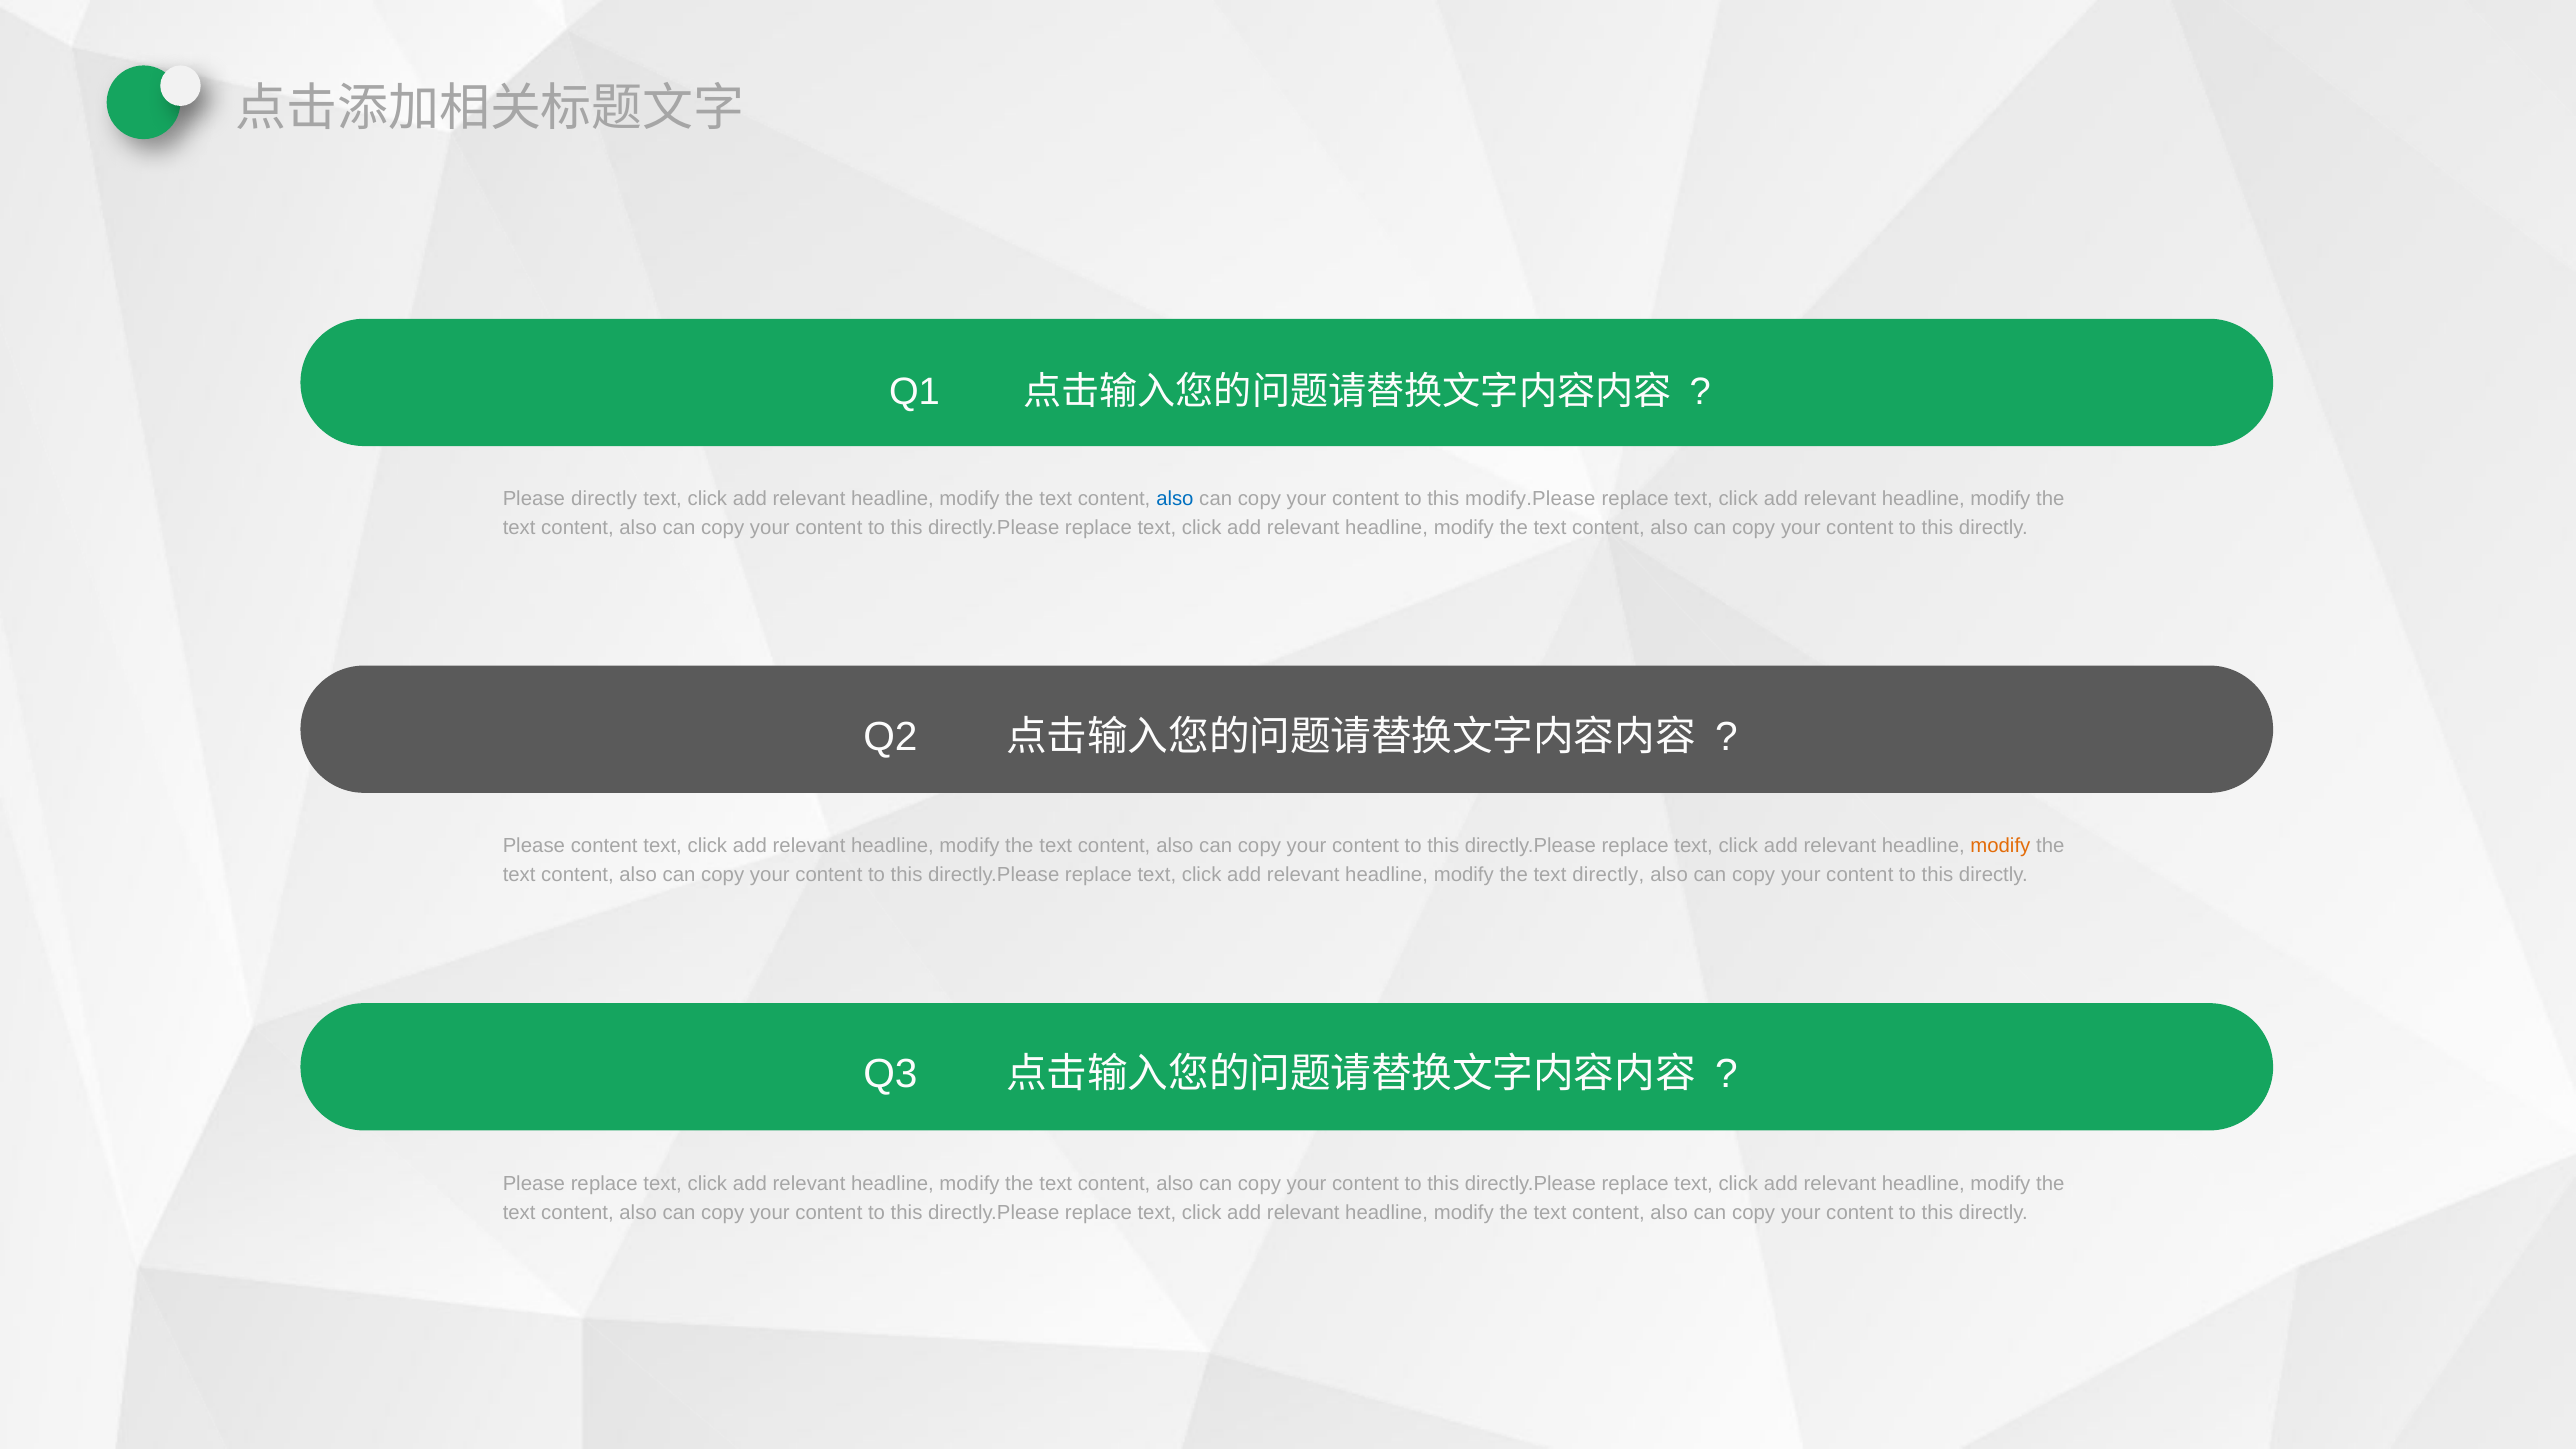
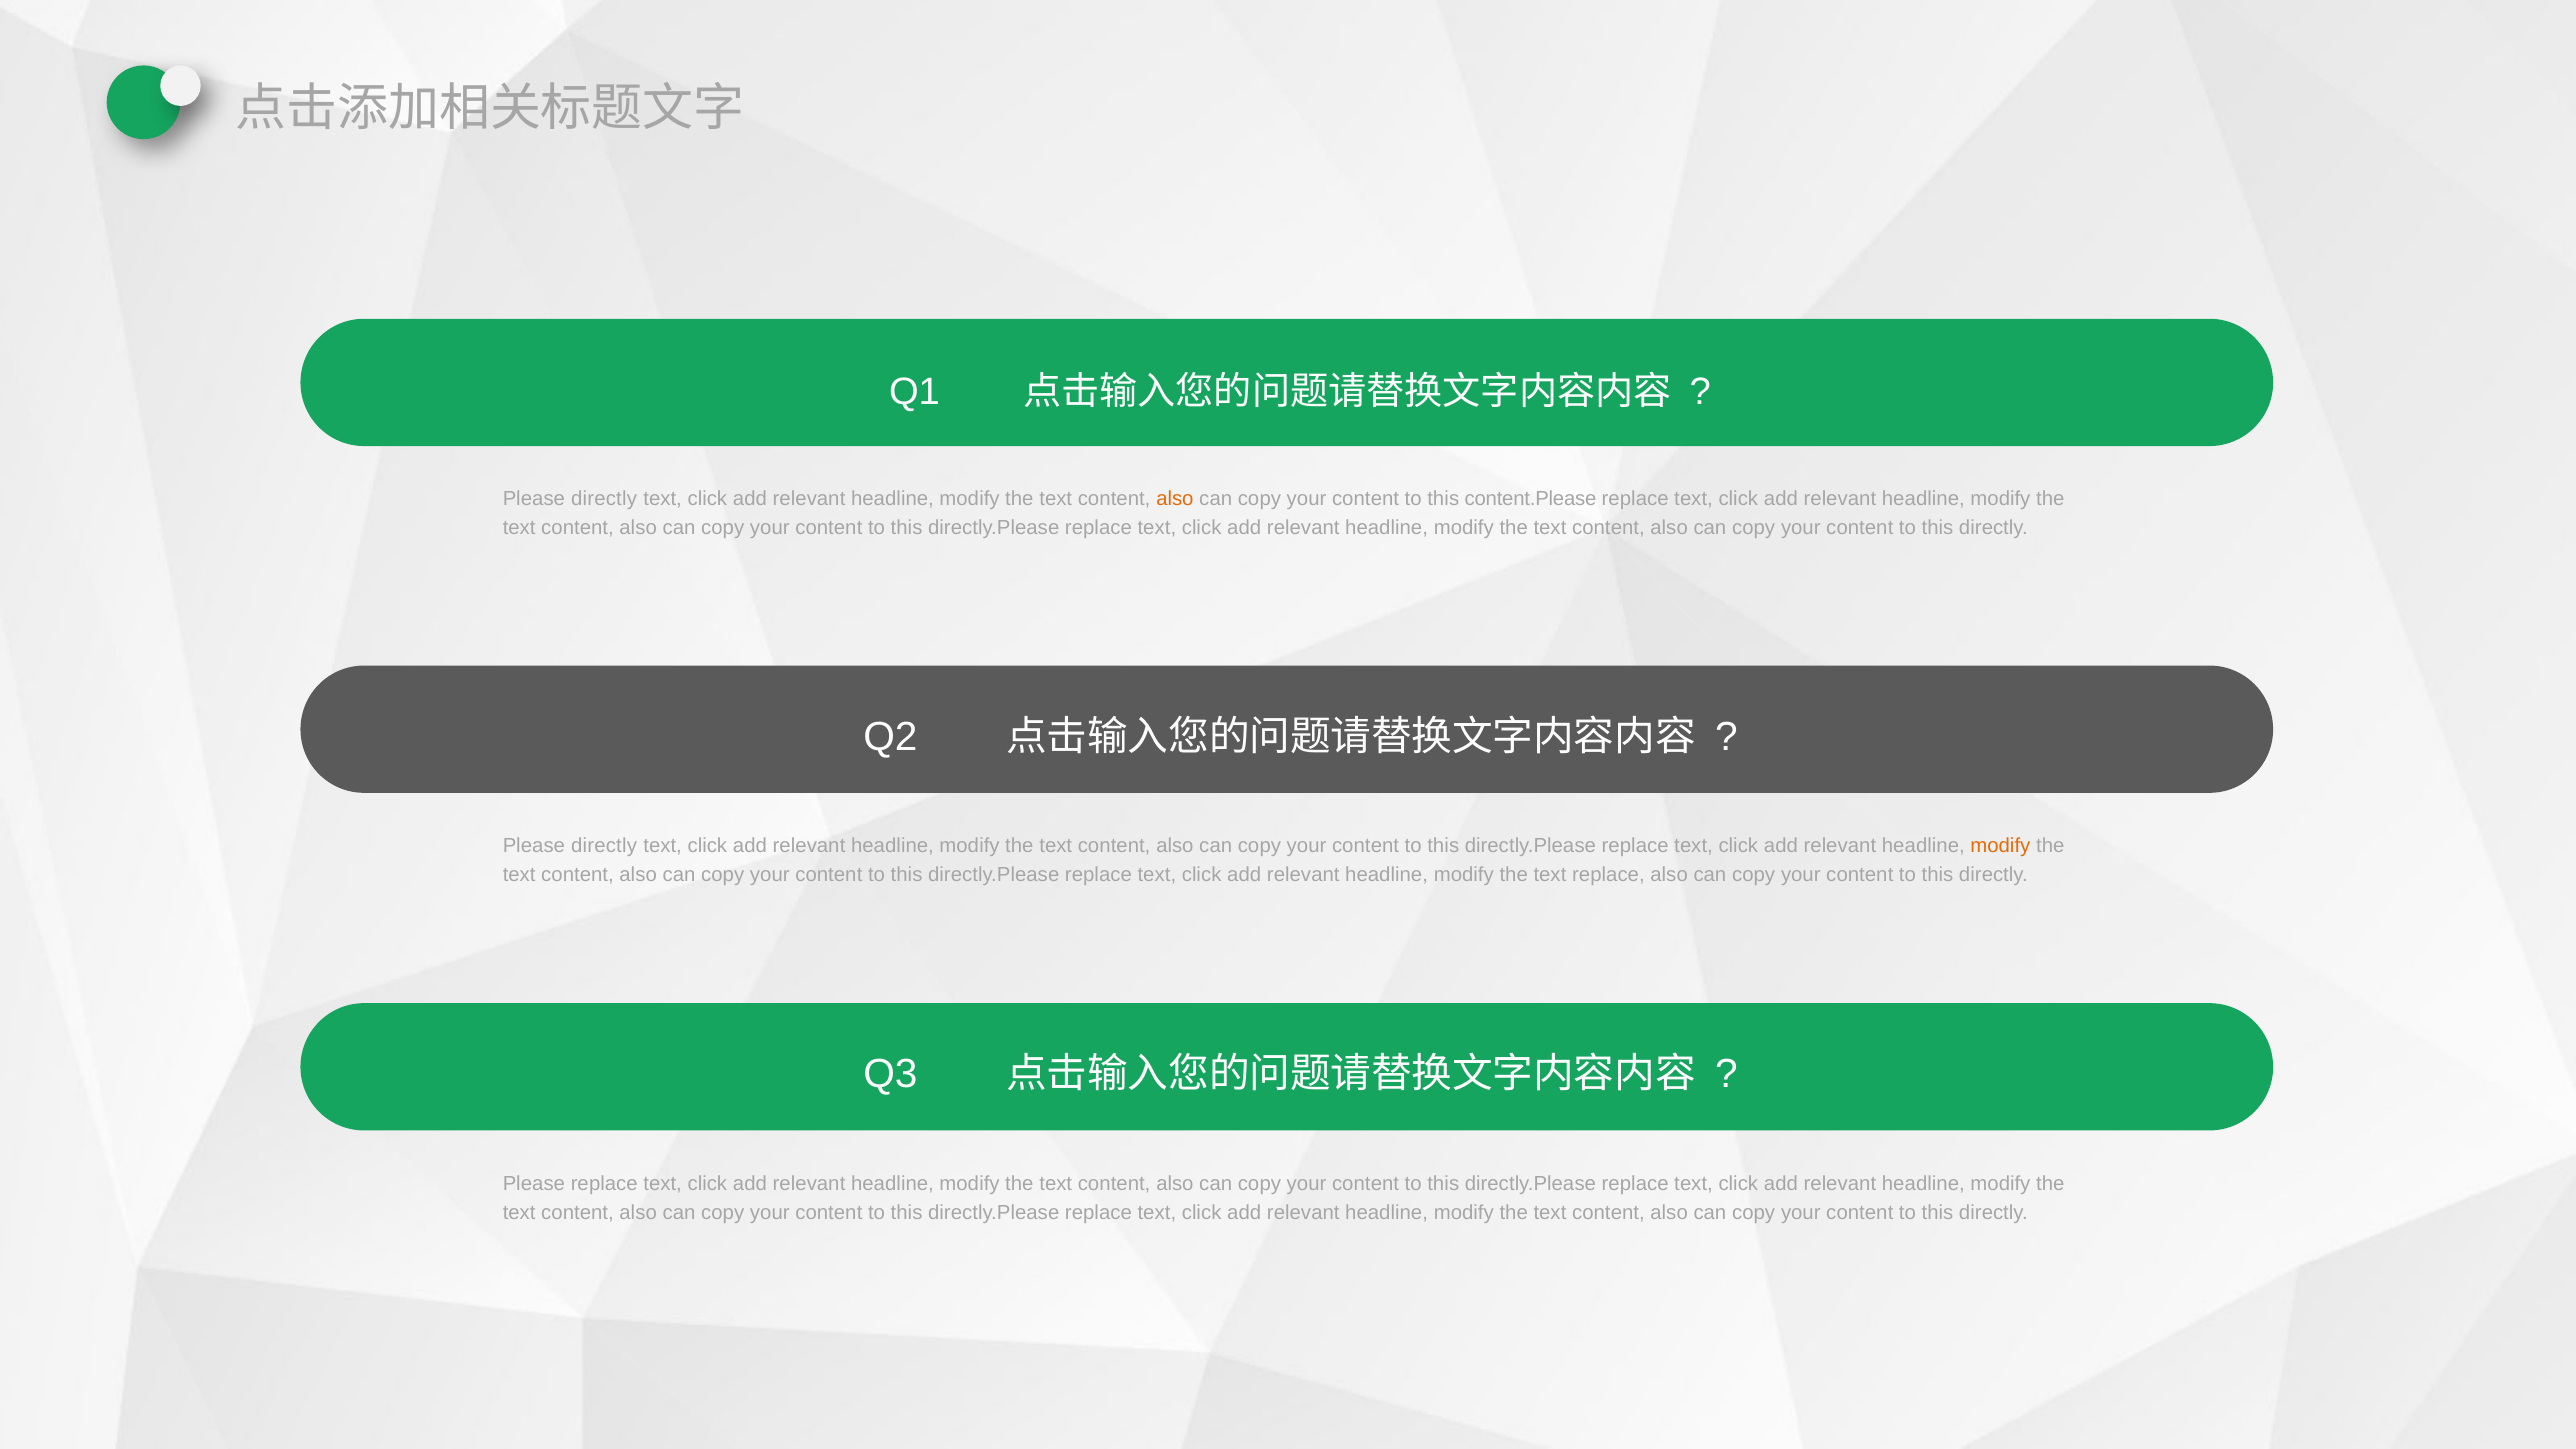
also colour: blue -> orange (1175, 499)
modify.Please: modify.Please -> content.Please (1530, 499)
content: content -> directly (604, 846)
text directly: directly -> replace (1608, 875)
